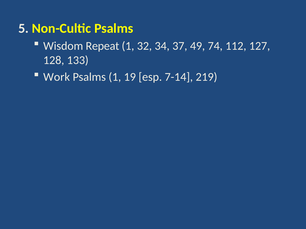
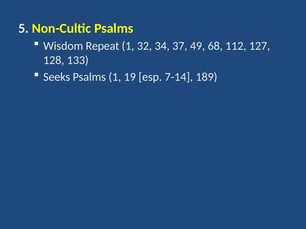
74: 74 -> 68 (215, 46)
Work: Work -> Seeks (57, 77)
219: 219 -> 189 (206, 77)
